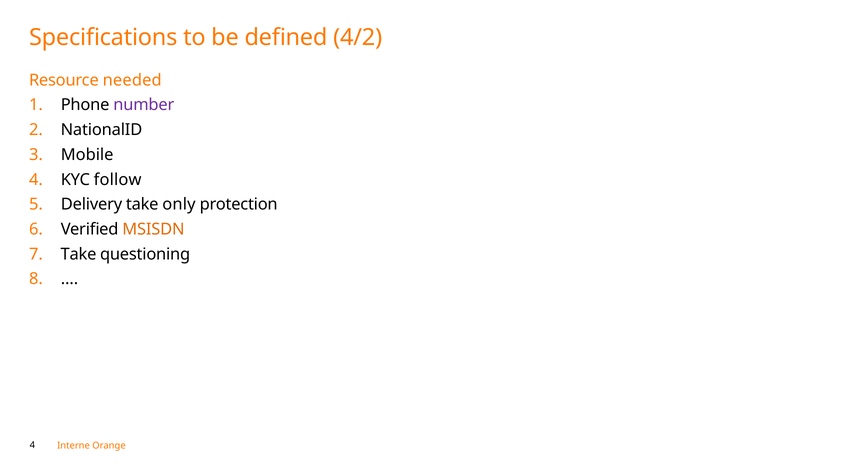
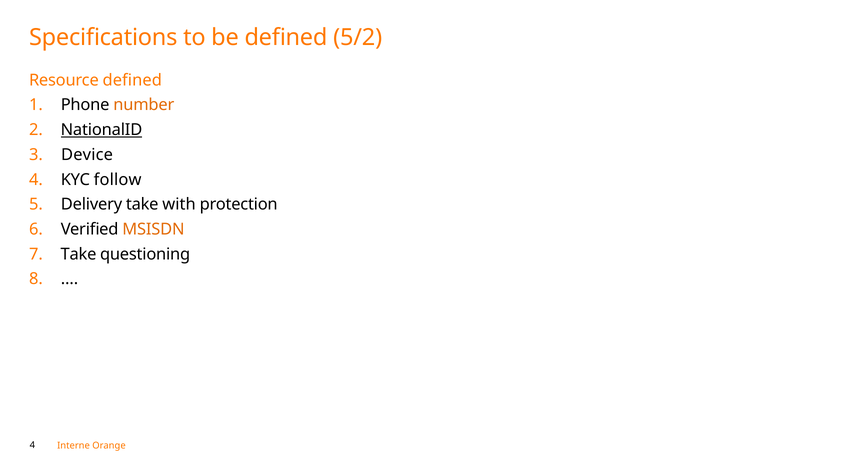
4/2: 4/2 -> 5/2 (358, 37)
Resource needed: needed -> defined (132, 80)
number colour: purple -> orange (144, 105)
NationalID underline: none -> present (101, 130)
Mobile: Mobile -> Device (87, 155)
only: only -> with (179, 204)
